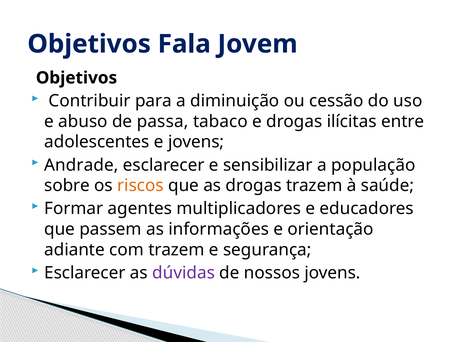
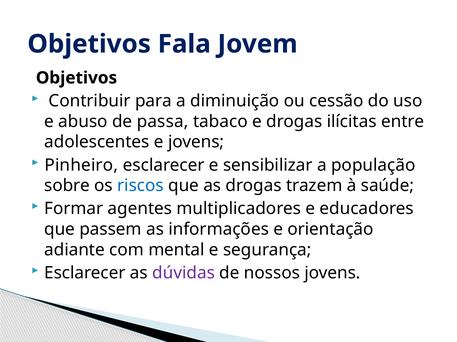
Andrade: Andrade -> Pinheiro (81, 165)
riscos colour: orange -> blue (140, 186)
com trazem: trazem -> mental (176, 250)
